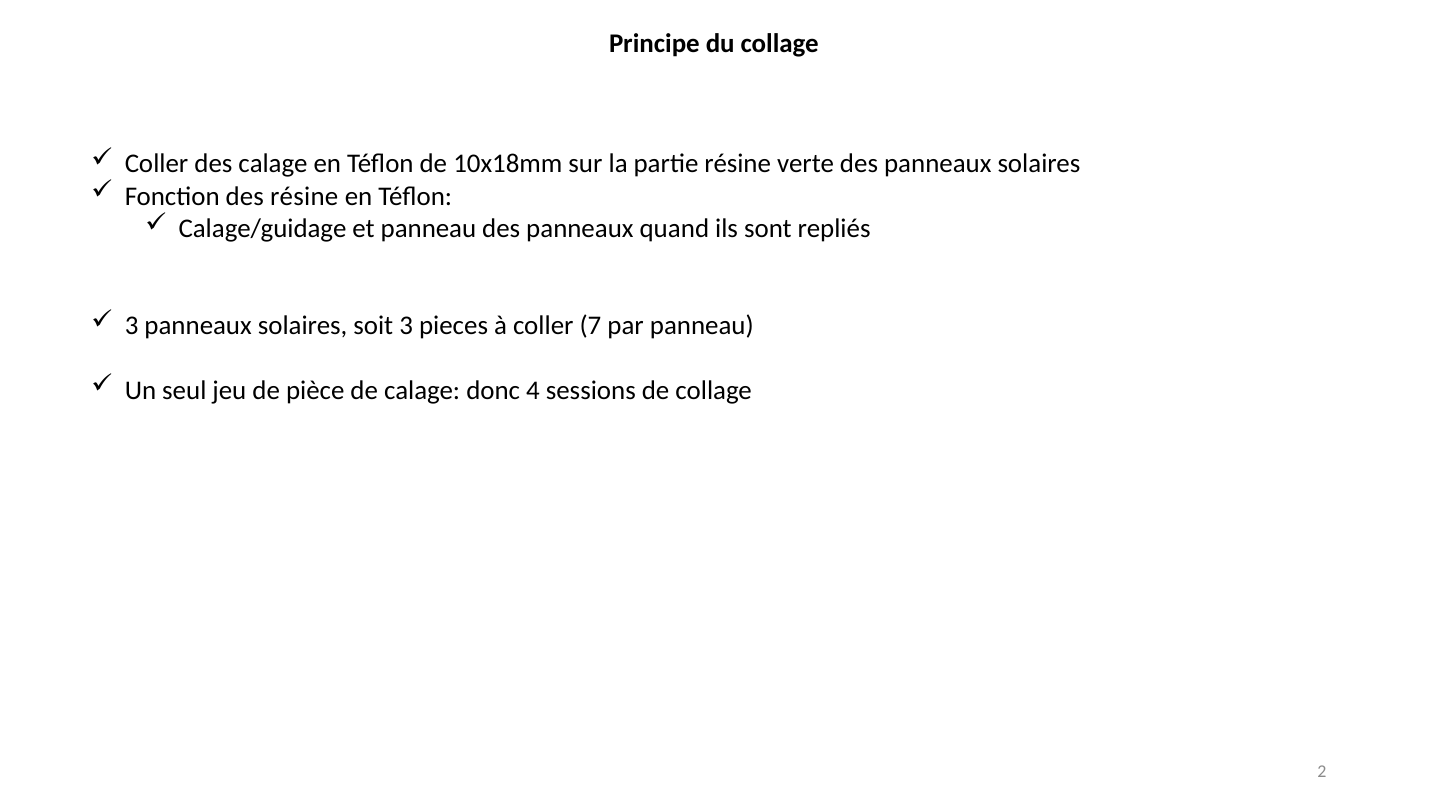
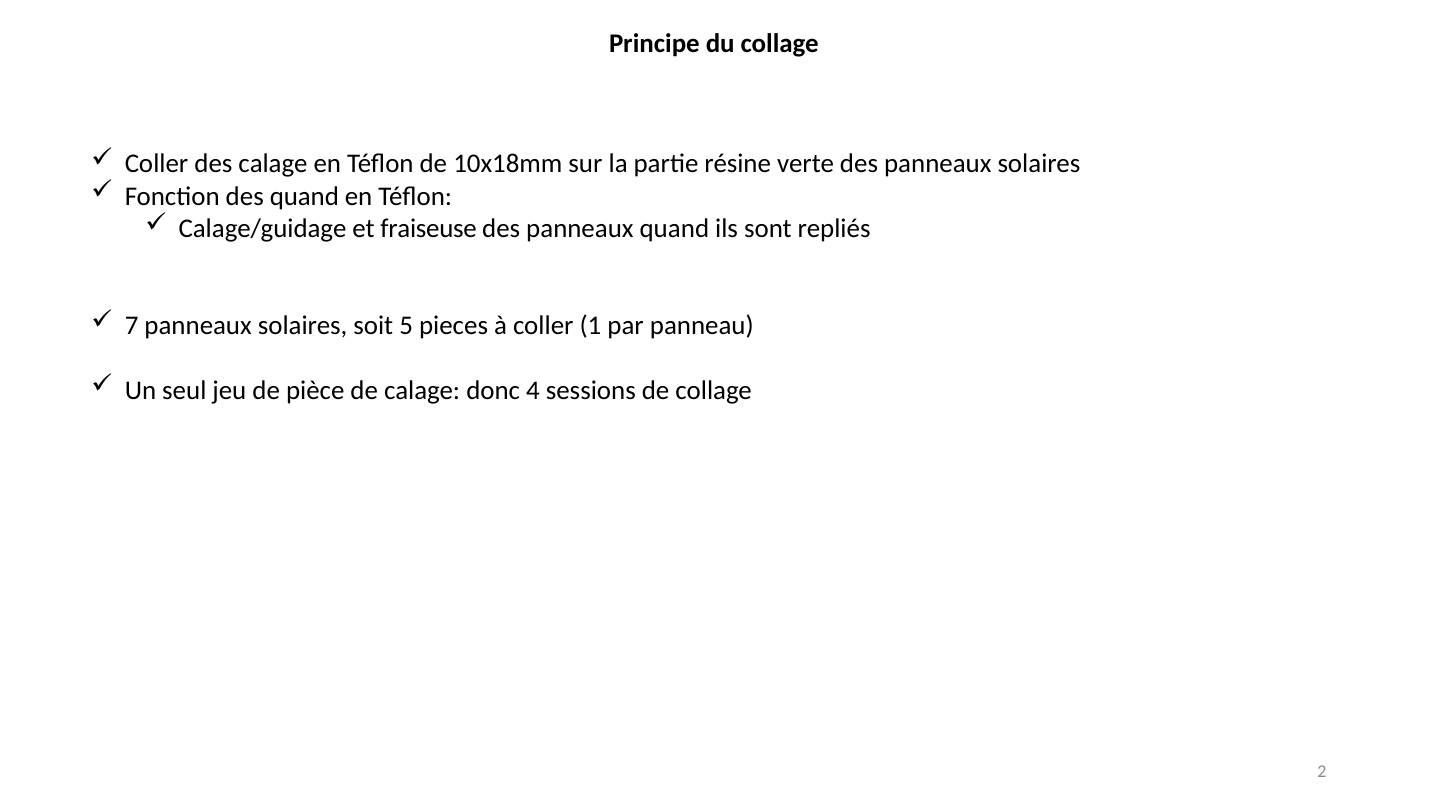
des résine: résine -> quand (304, 196)
et panneau: panneau -> fraiseuse (429, 229)
3: 3 -> 7 (132, 325)
soit 3: 3 -> 5 (406, 325)
7: 7 -> 1 (590, 325)
